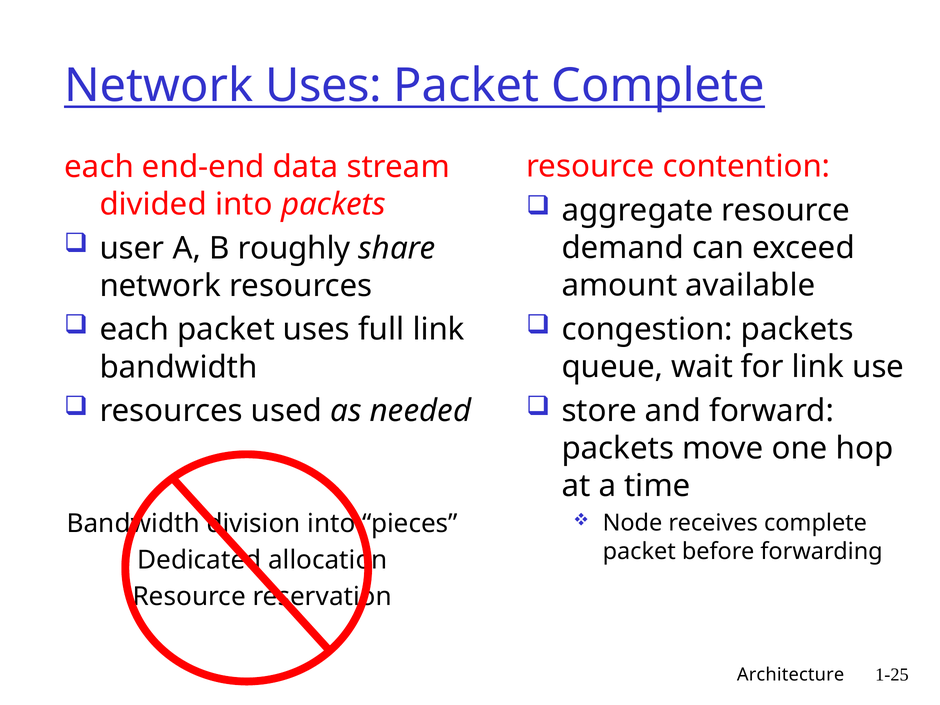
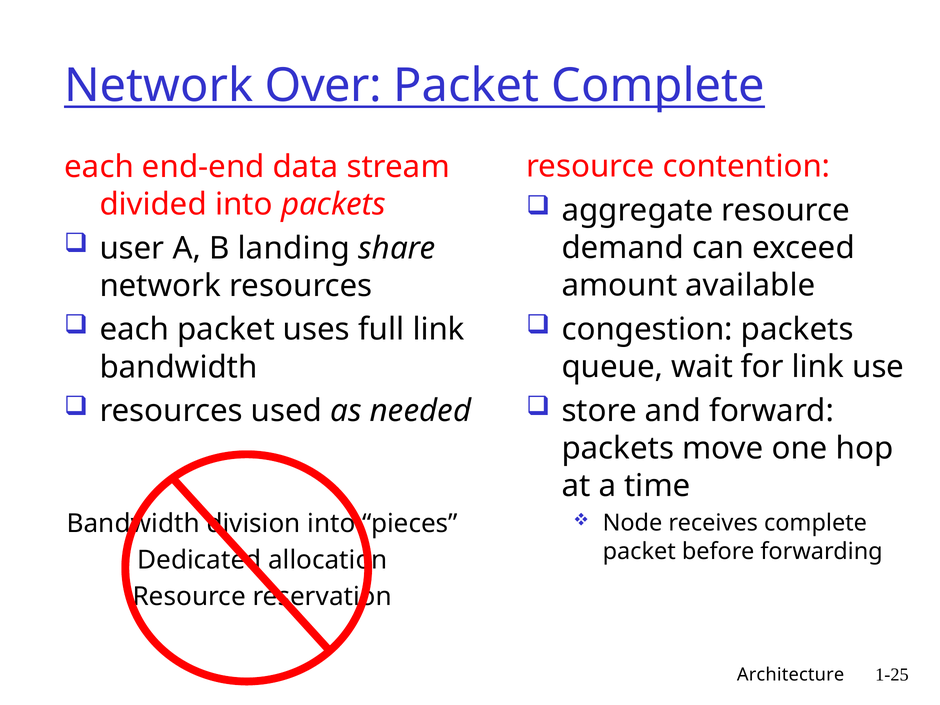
Network Uses: Uses -> Over (323, 86)
roughly: roughly -> landing (294, 248)
